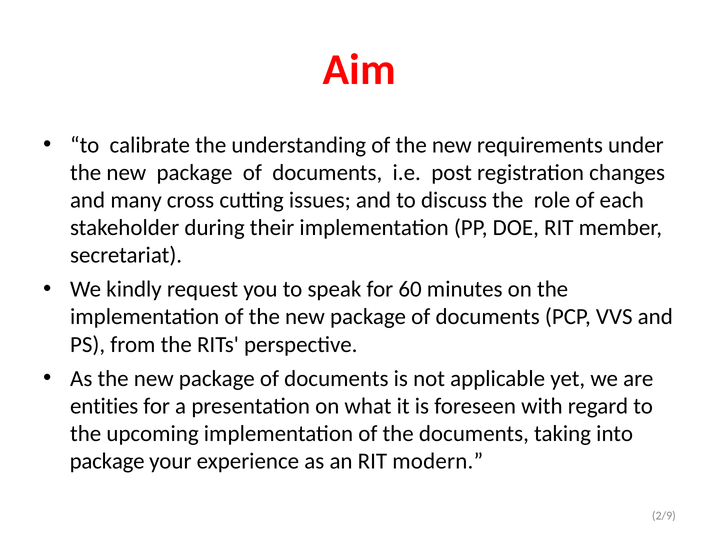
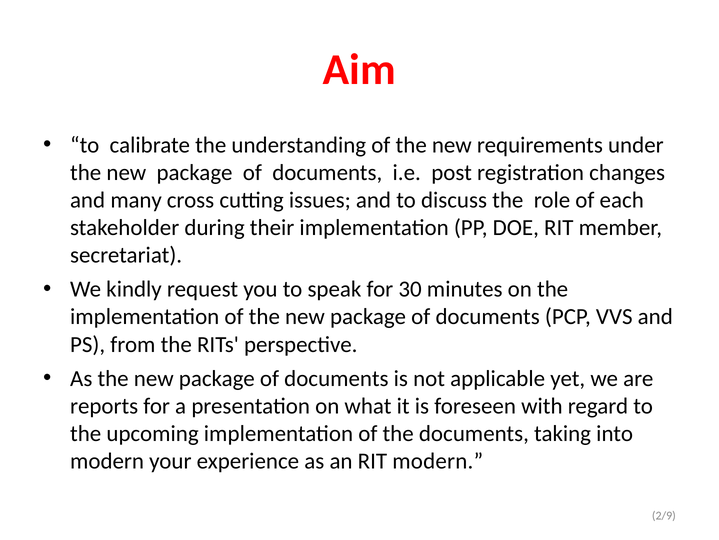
60: 60 -> 30 (410, 289)
entities: entities -> reports (104, 405)
package: package -> modern (107, 461)
